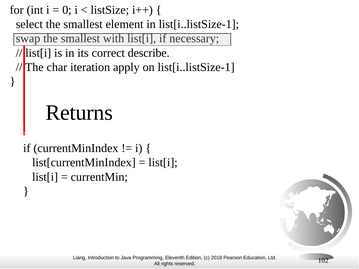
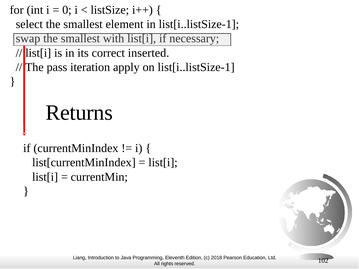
describe: describe -> inserted (149, 53)
char: char -> pass (57, 67)
